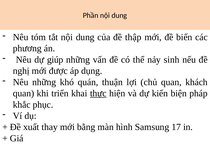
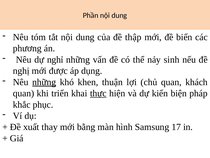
giúp: giúp -> nghỉ (55, 59)
những underline: none -> present (44, 82)
quán: quán -> khen (88, 82)
